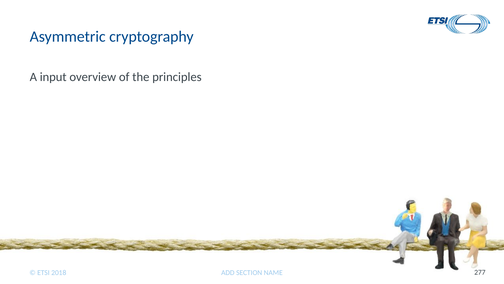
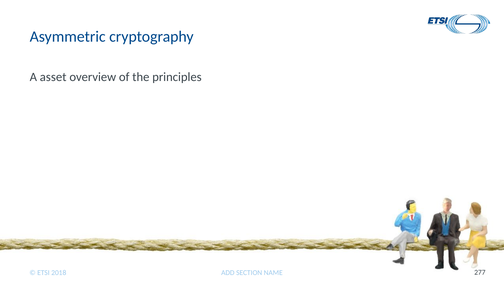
input: input -> asset (53, 77)
